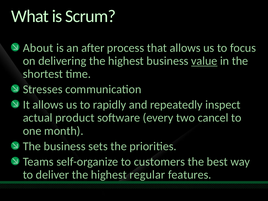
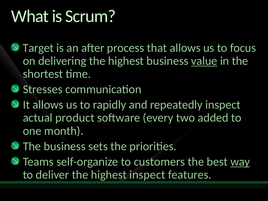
About: About -> Target (38, 48)
cancel: cancel -> added (213, 118)
way underline: none -> present (240, 162)
highest regular: regular -> inspect (147, 175)
